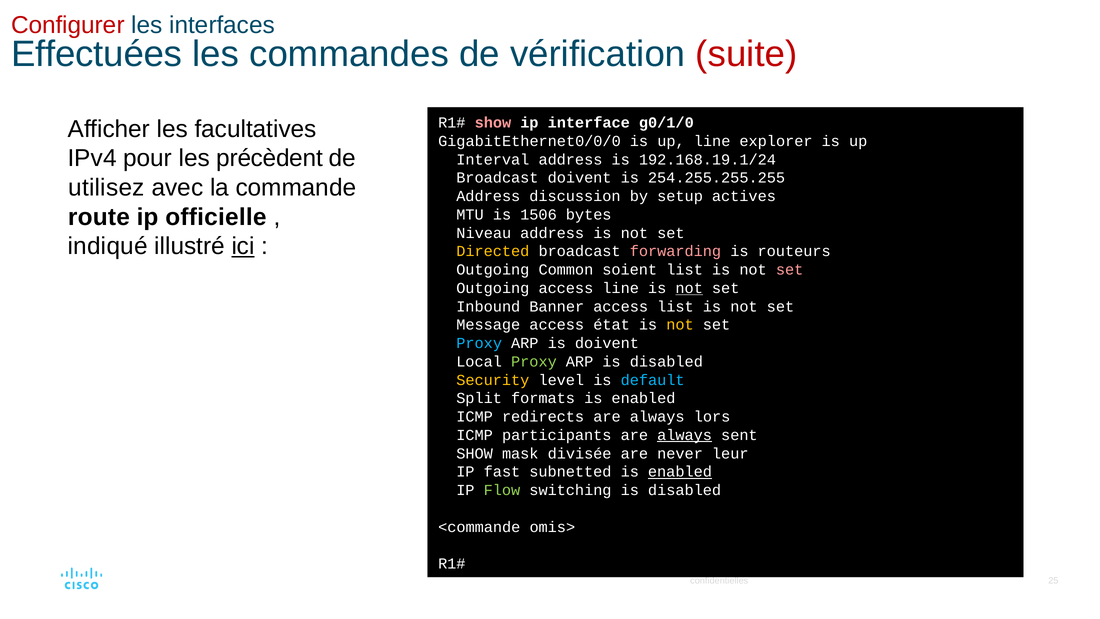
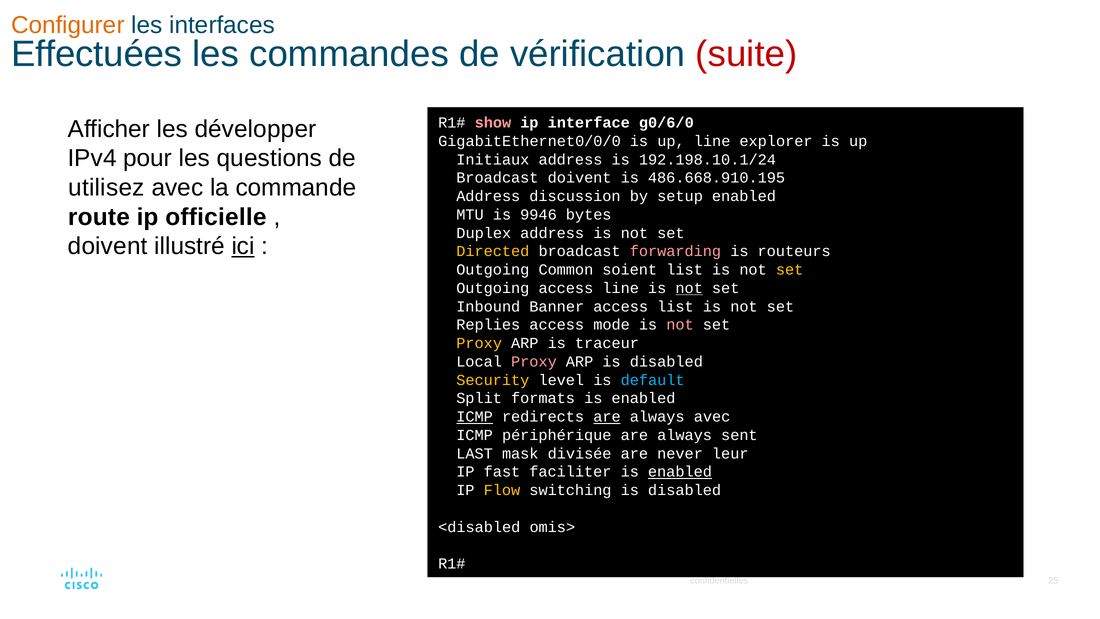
Configurer colour: red -> orange (68, 25)
g0/1/0: g0/1/0 -> g0/6/0 (666, 123)
facultatives: facultatives -> développer (255, 129)
précèdent: précèdent -> questions (269, 158)
Interval: Interval -> Initiaux (493, 160)
192.168.19.1/24: 192.168.19.1/24 -> 192.198.10.1/24 (707, 160)
254.255.255.255: 254.255.255.255 -> 486.668.910.195 (717, 178)
setup actives: actives -> enabled (744, 196)
1506: 1506 -> 9946 (538, 215)
Niveau: Niveau -> Duplex (484, 233)
indiqué: indiqué -> doivent (108, 246)
set colour: pink -> yellow (790, 270)
Message: Message -> Replies (488, 325)
état: état -> mode (612, 325)
not colour: yellow -> pink (680, 325)
Proxy colour: light blue -> yellow (479, 343)
is doivent: doivent -> traceur (607, 343)
Proxy colour: light green -> pink (534, 362)
ICMP underline: none -> present (475, 417)
are underline: none -> present (607, 417)
always lors: lors -> avec (712, 417)
participants: participants -> périphérique (557, 435)
always underline: present -> none (685, 435)
SHOW: SHOW -> LAST (475, 453)
subnetted: subnetted -> faciliter (570, 472)
Flow colour: light green -> yellow (502, 490)
<commande: <commande -> <disabled (479, 527)
